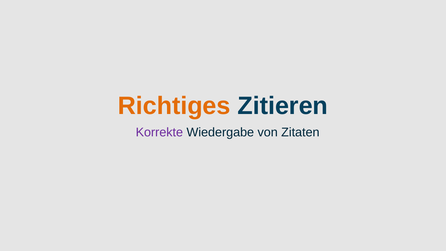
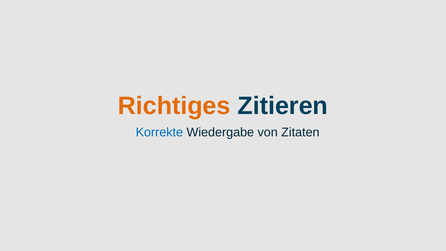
Korrekte colour: purple -> blue (159, 132)
